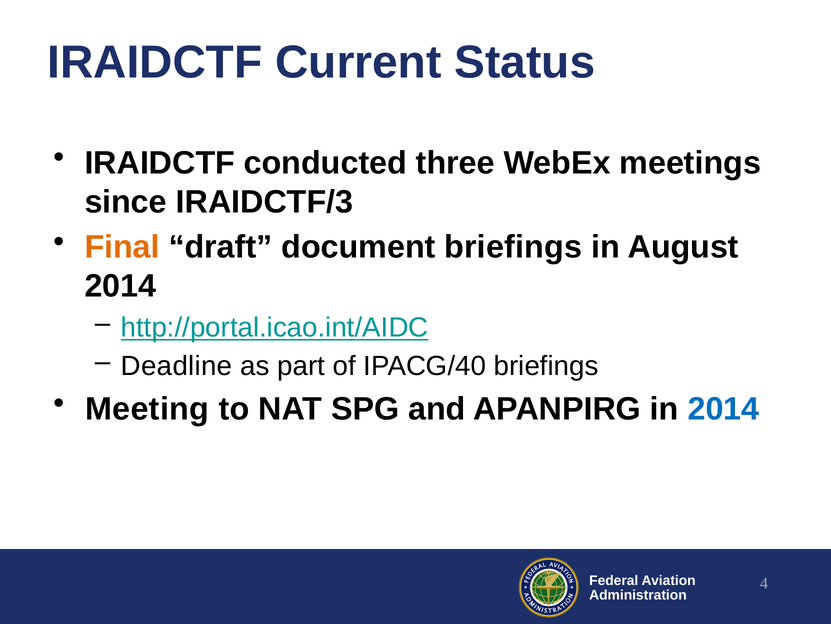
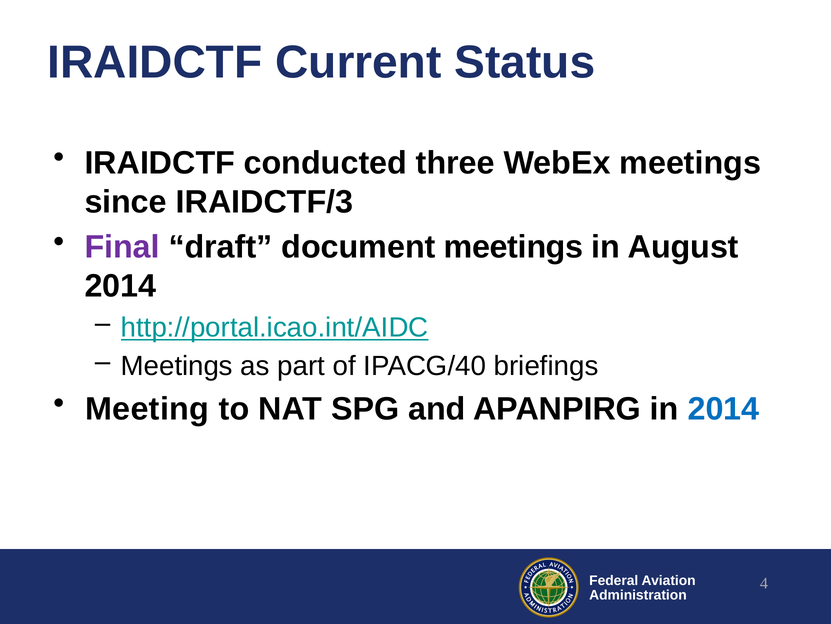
Final colour: orange -> purple (122, 247)
document briefings: briefings -> meetings (514, 247)
Deadline: Deadline -> Meetings (177, 366)
